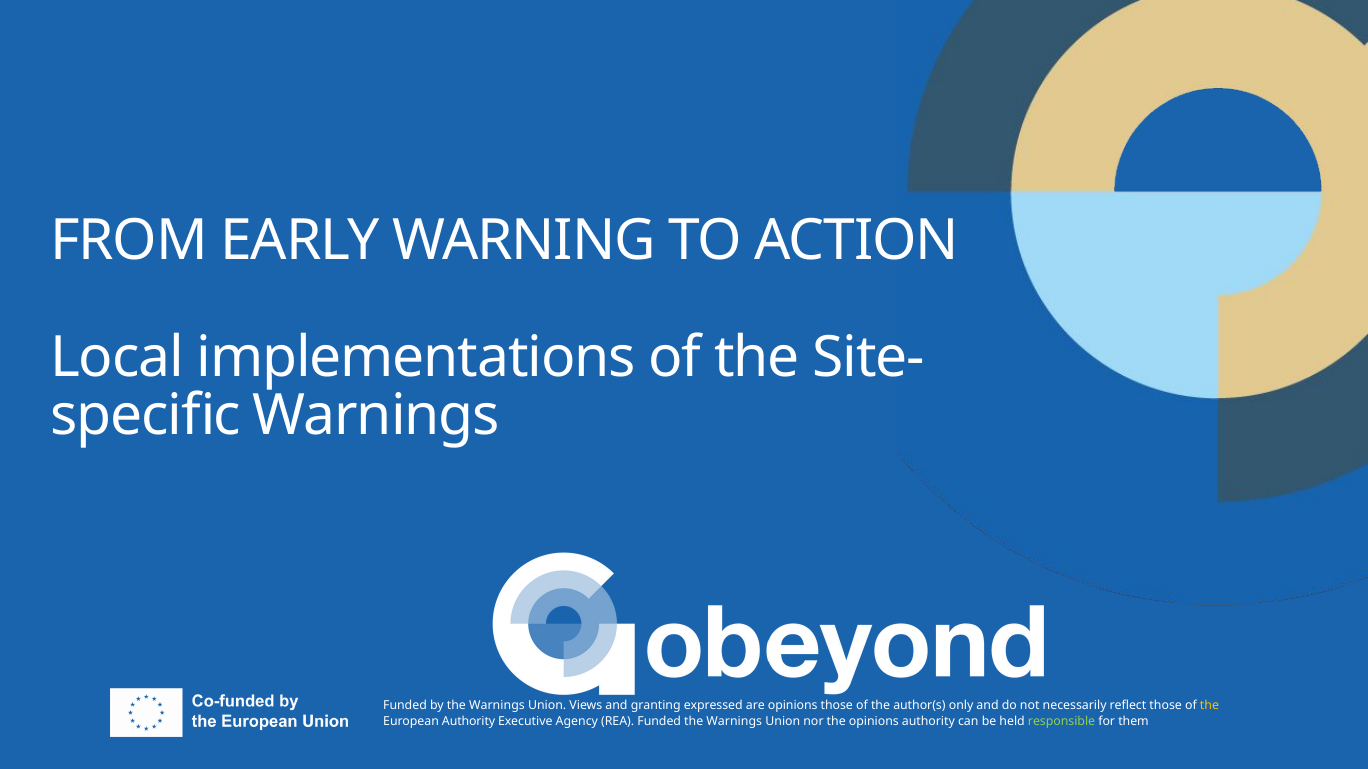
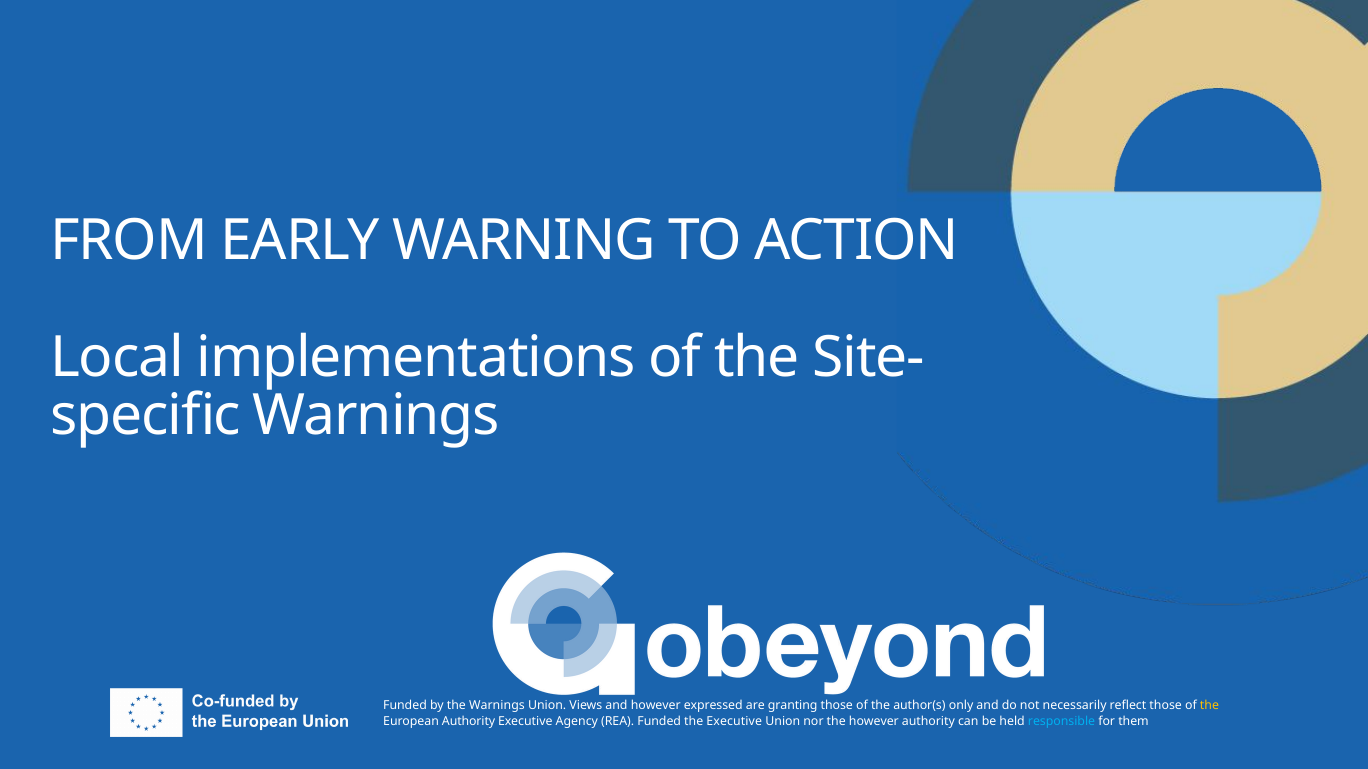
and granting: granting -> however (656, 706)
are opinions: opinions -> granting (793, 706)
Warnings: Warnings -> Executive (734, 722)
the opinions: opinions -> however (874, 722)
responsible colour: light green -> light blue (1062, 722)
